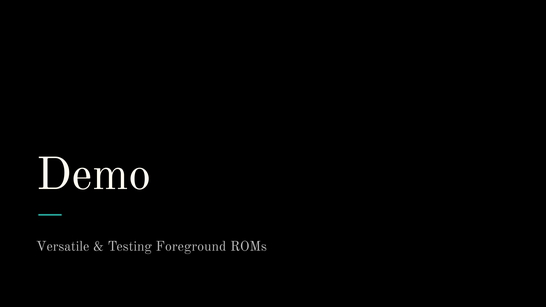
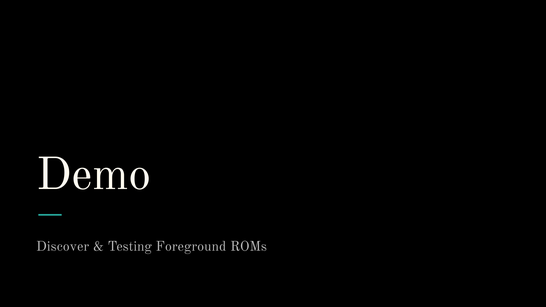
Versatile: Versatile -> Discover (63, 246)
